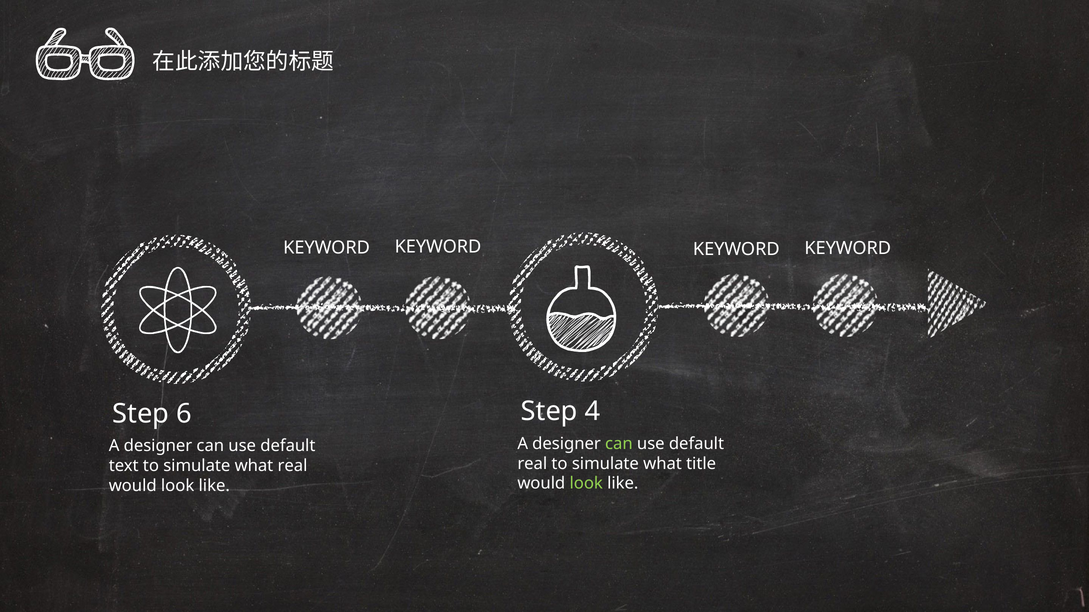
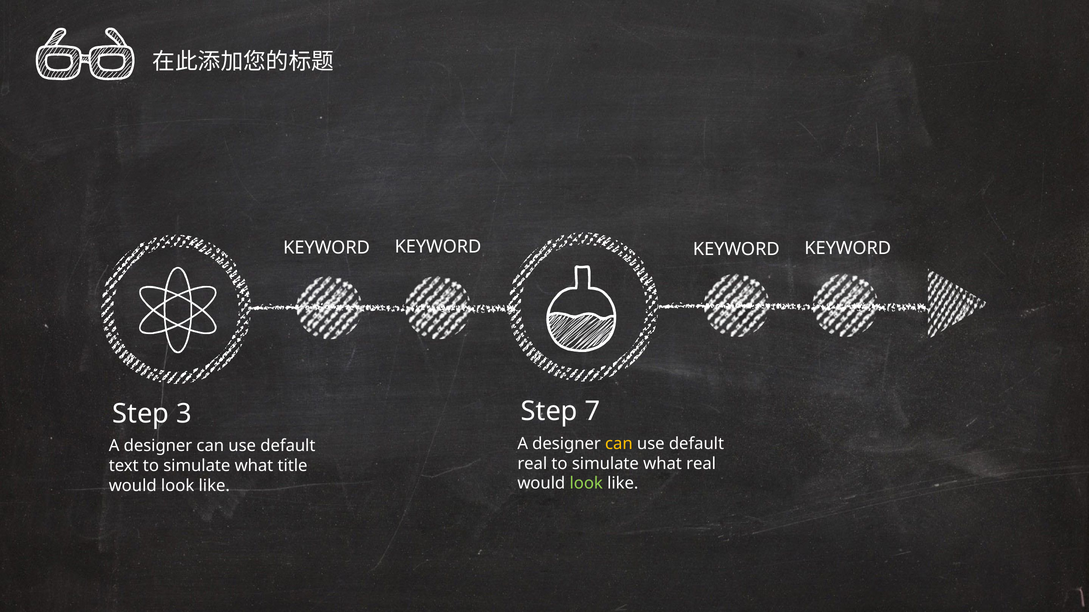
4: 4 -> 7 (593, 412)
6: 6 -> 3 (184, 414)
can colour: light green -> yellow (619, 444)
what title: title -> real (701, 464)
what real: real -> title (292, 466)
